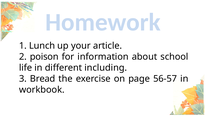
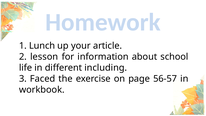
poison: poison -> lesson (44, 57)
Bread: Bread -> Faced (43, 79)
